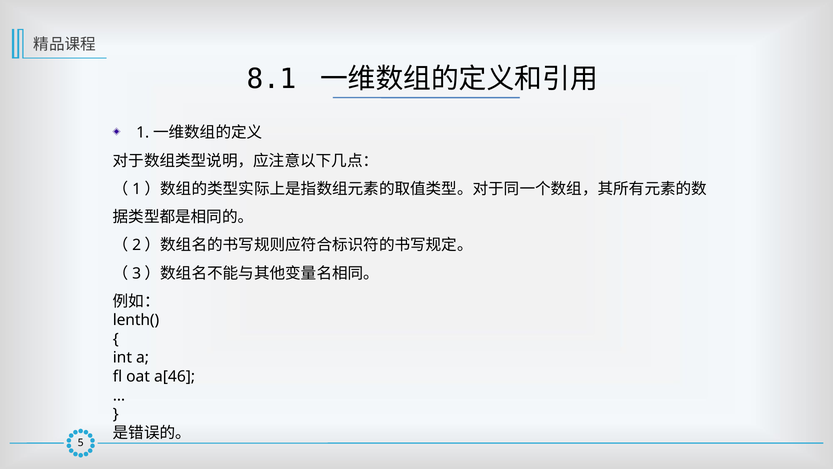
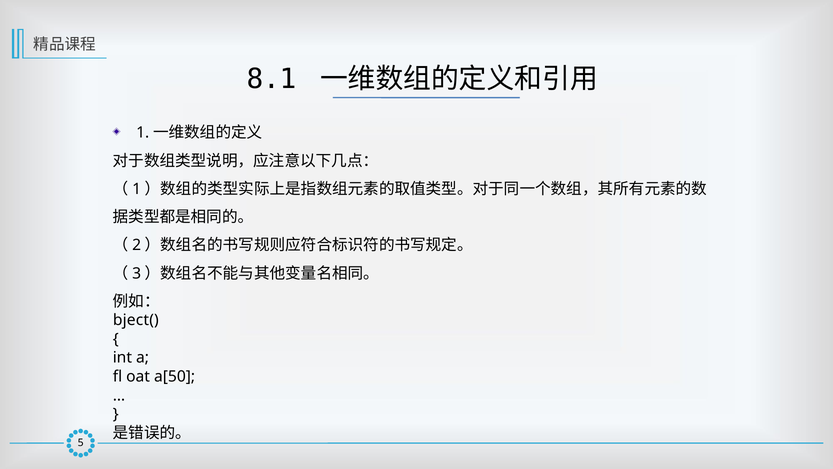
lenth(: lenth( -> bject( (136, 320)
a[46: a[46 -> a[50 (175, 376)
